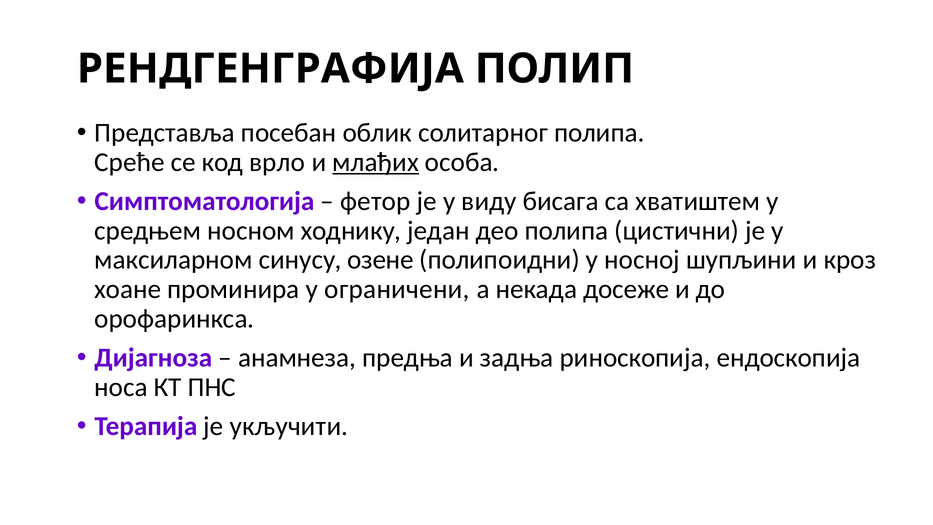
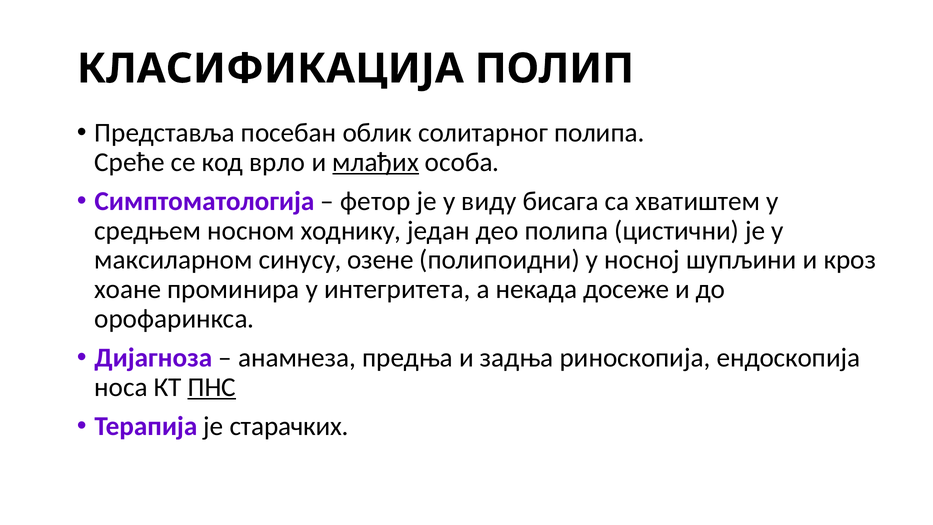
РЕНДГЕНГРАФИЈА: РЕНДГЕНГРАФИЈА -> КЛАСИФИКАЦИЈА (270, 69)
ограничени: ограничени -> интегритета (397, 289)
ПНС underline: none -> present (212, 387)
укључити: укључити -> старачких (289, 426)
